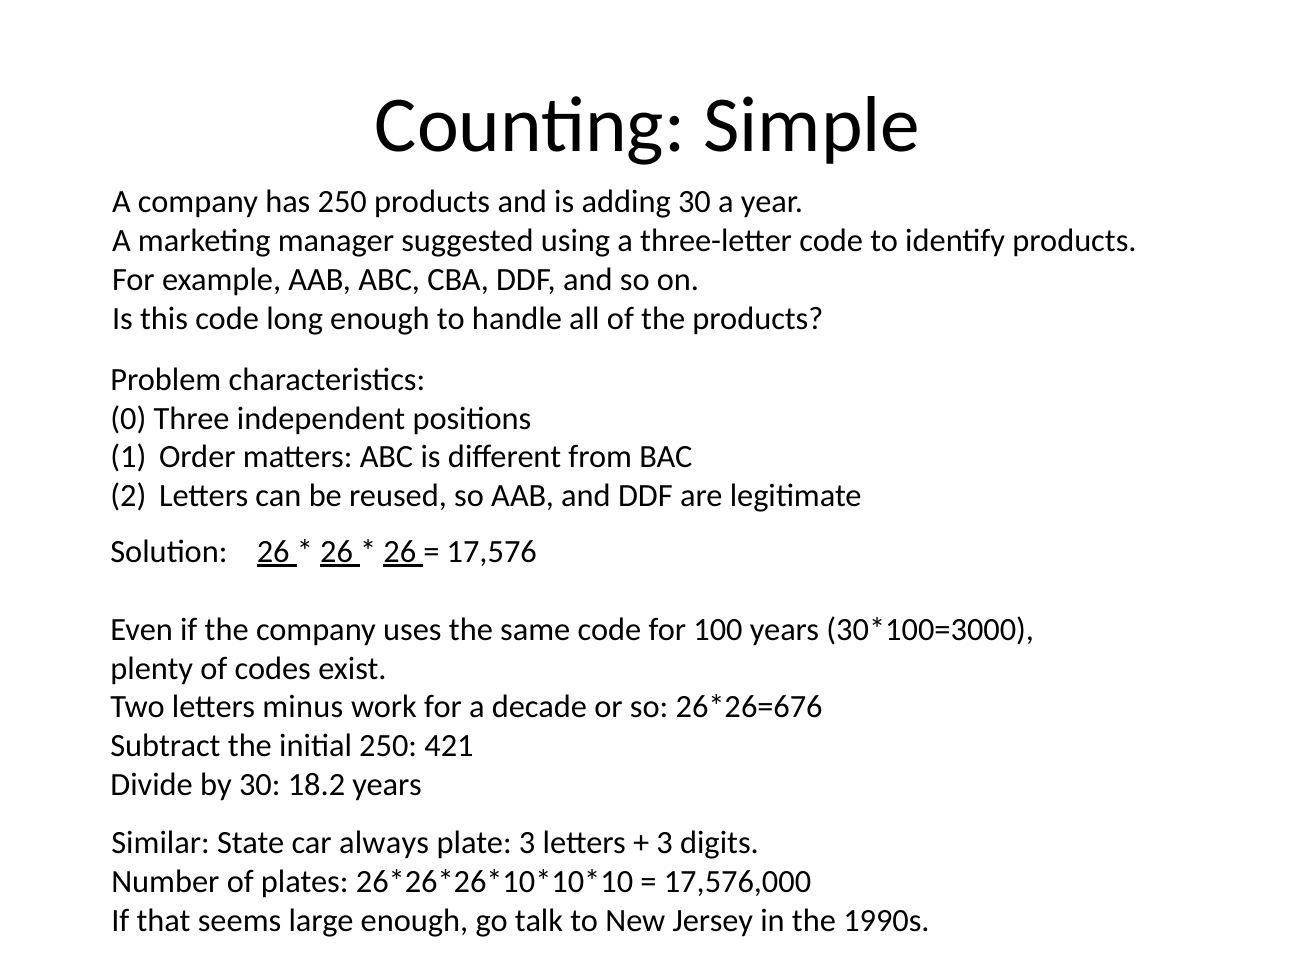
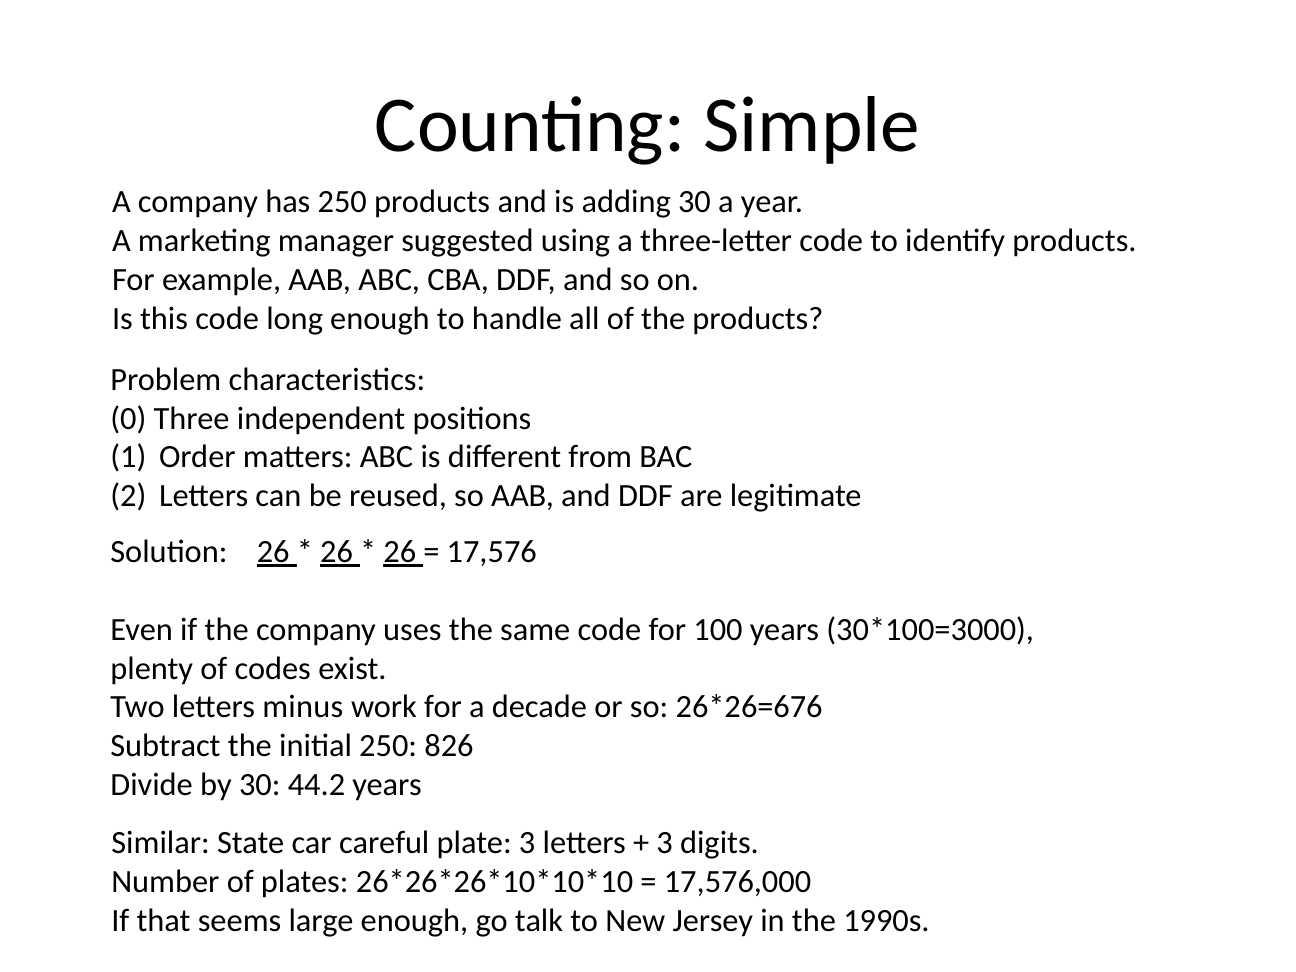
421: 421 -> 826 (449, 746)
18.2: 18.2 -> 44.2 (316, 785)
always: always -> careful (384, 843)
